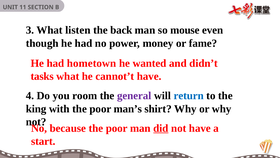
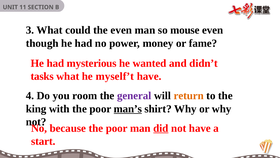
listen: listen -> could (78, 30)
the back: back -> even (121, 30)
hometown: hometown -> mysterious (92, 63)
cannot’t: cannot’t -> myself’t (115, 76)
return colour: blue -> orange (189, 95)
man’s underline: none -> present (128, 109)
